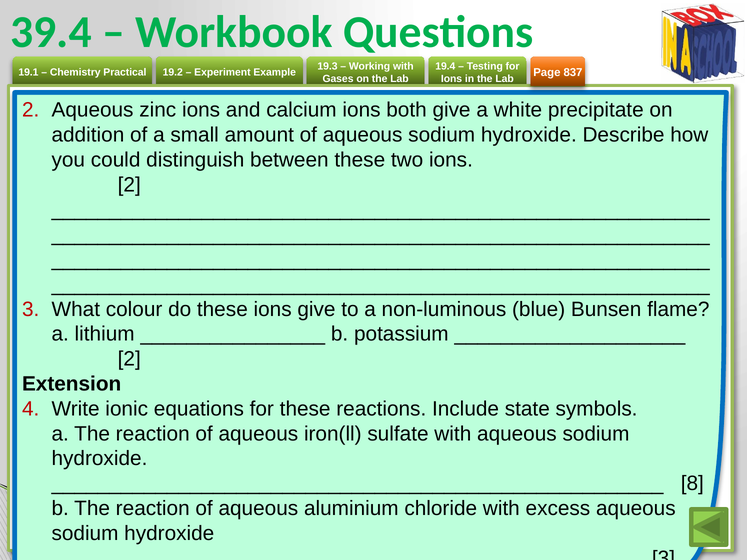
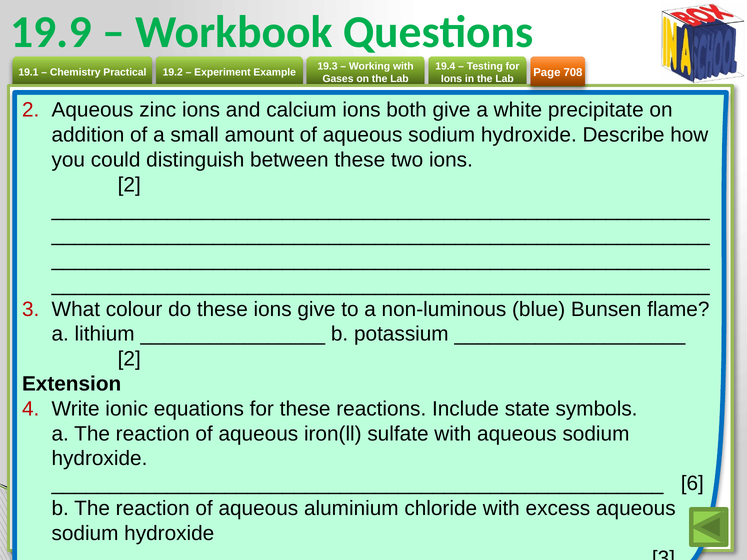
39.4: 39.4 -> 19.9 (51, 32)
837: 837 -> 708 (573, 73)
8: 8 -> 6 (692, 484)
